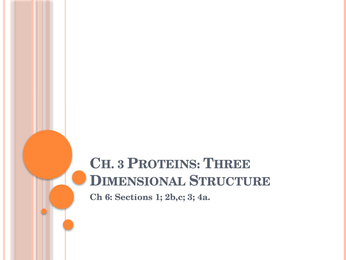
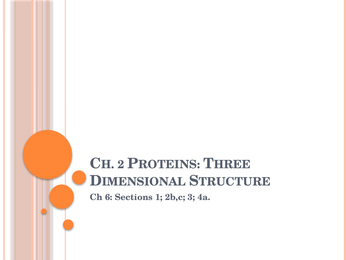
3: 3 -> 2 (121, 164)
